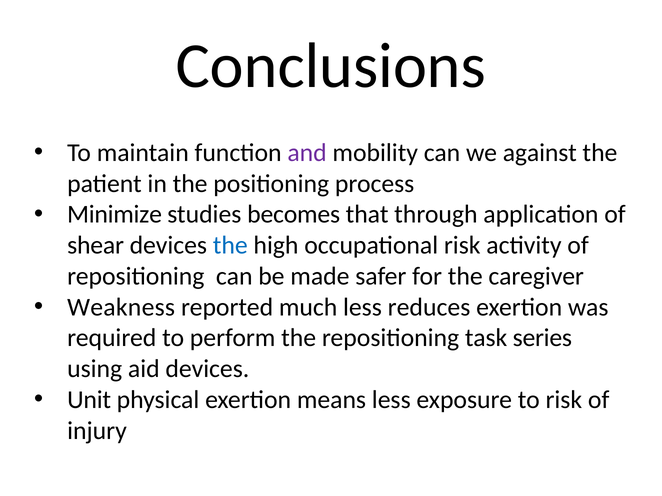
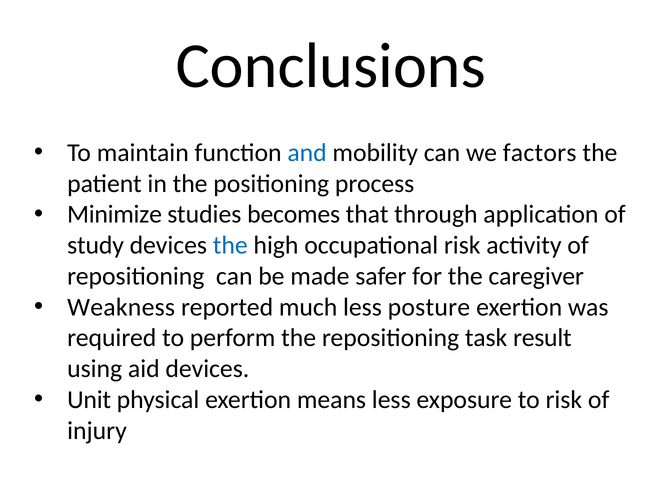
and colour: purple -> blue (307, 153)
against: against -> factors (540, 153)
shear: shear -> study (96, 246)
reduces: reduces -> posture (429, 307)
series: series -> result (542, 338)
